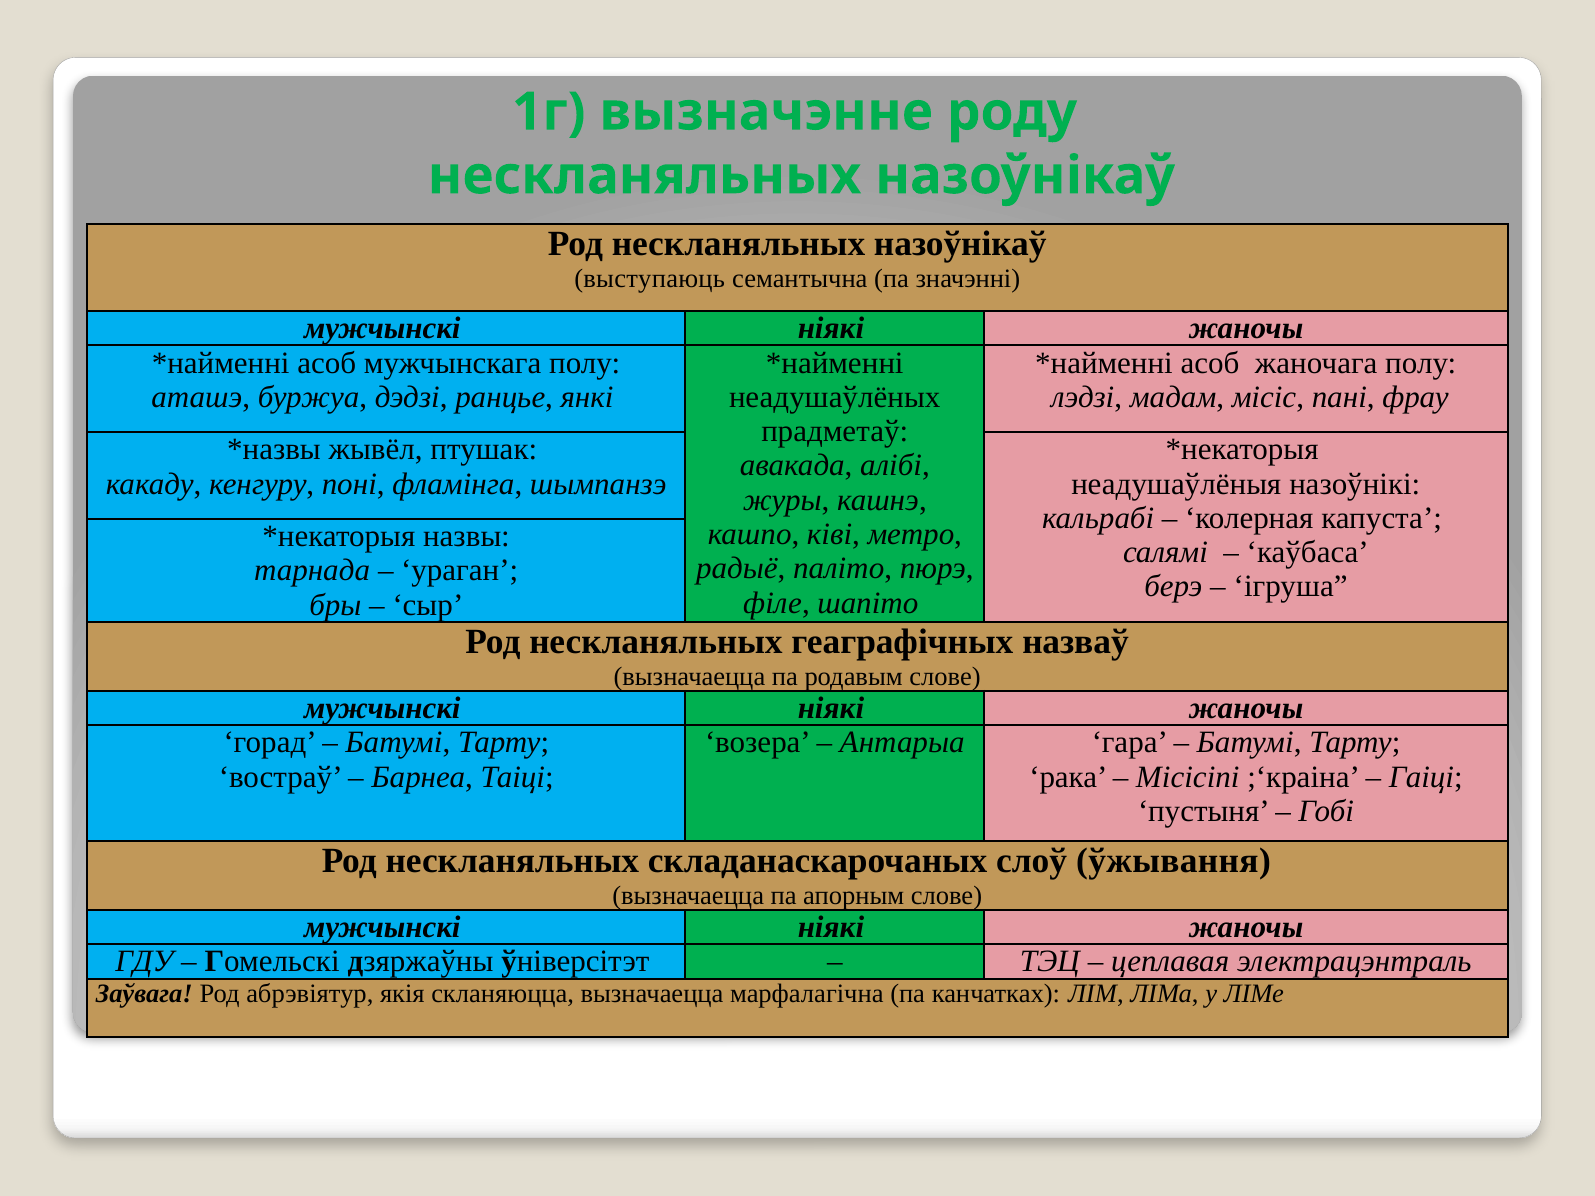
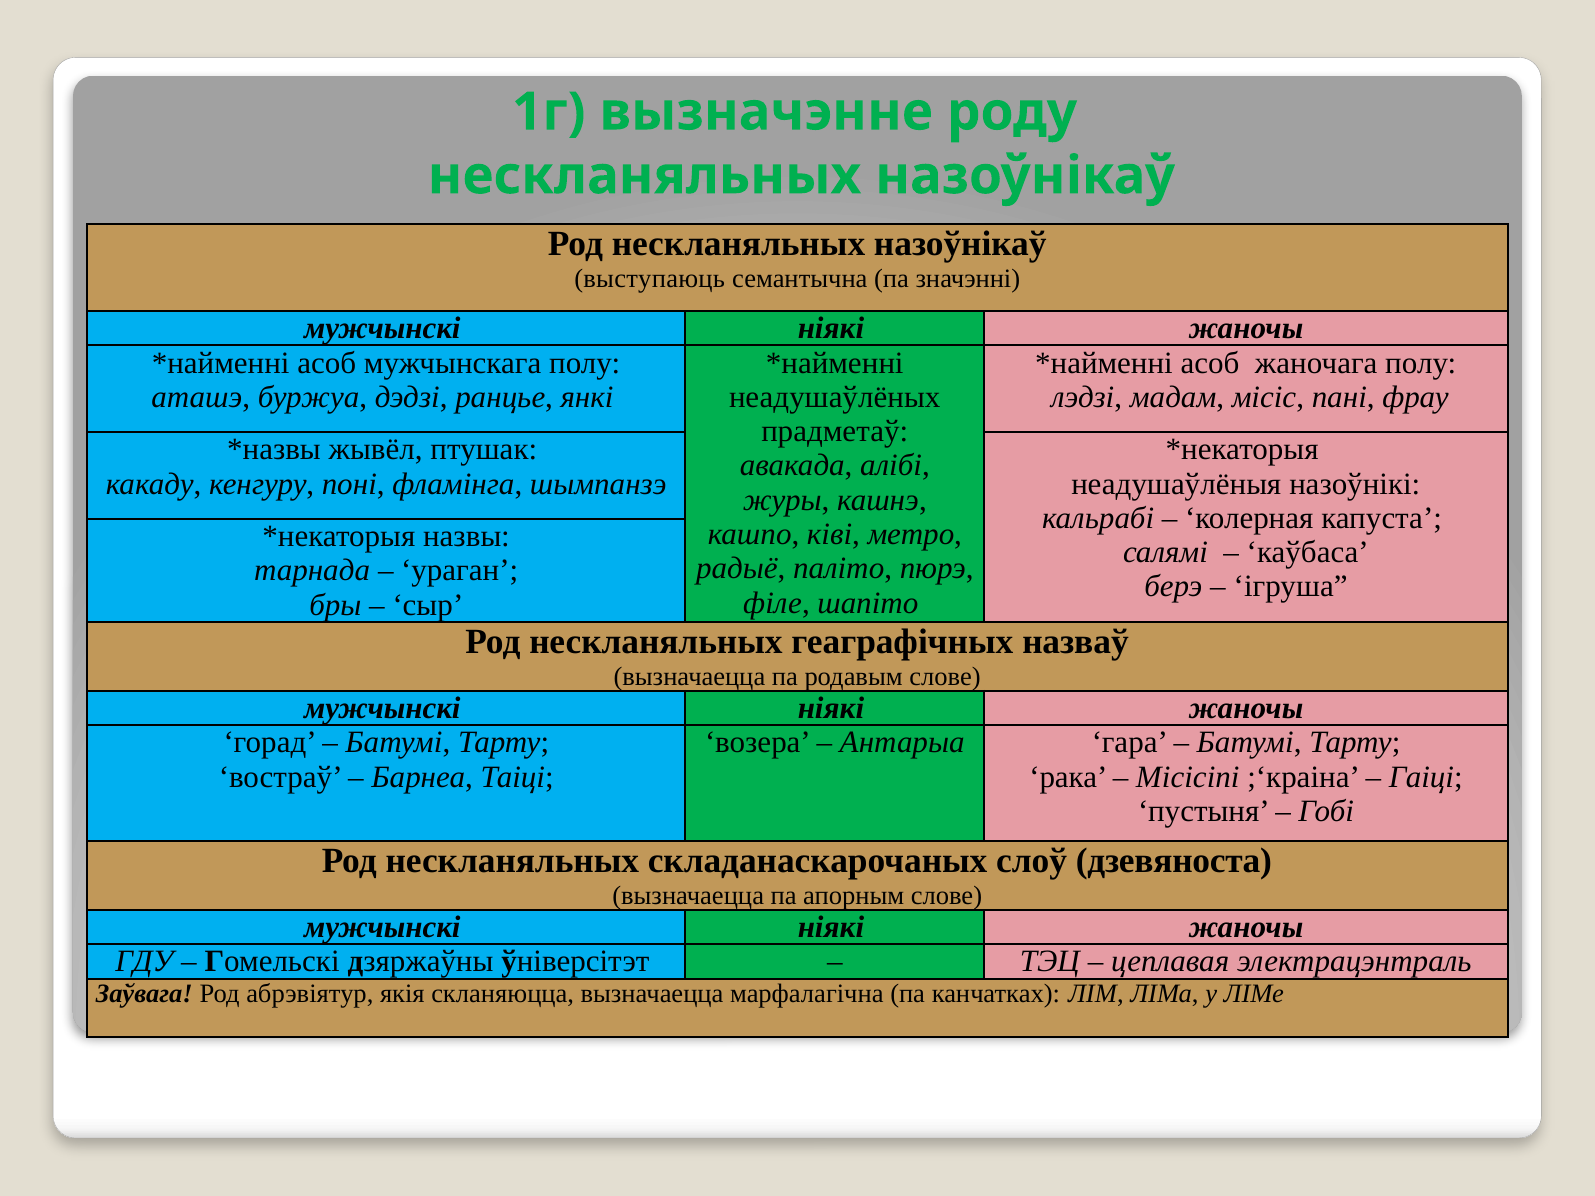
ўжывання: ўжывання -> дзевяноста (1174, 861)
